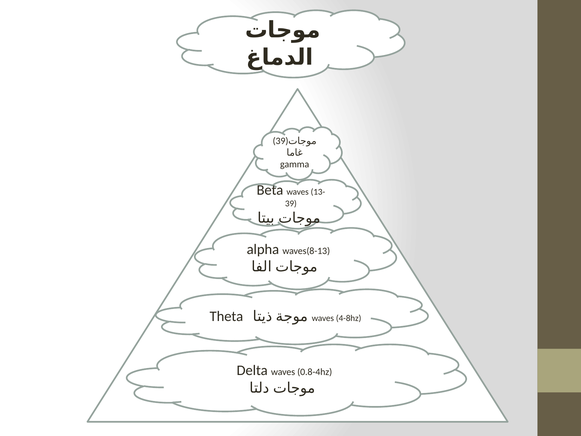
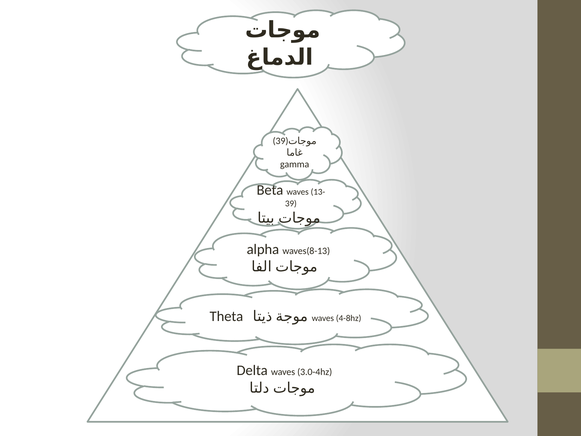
0.8-4hz: 0.8-4hz -> 3.0-4hz (315, 372)
